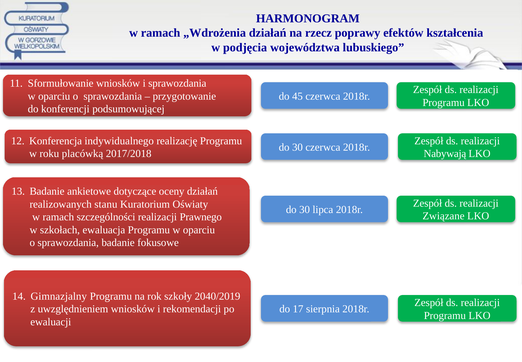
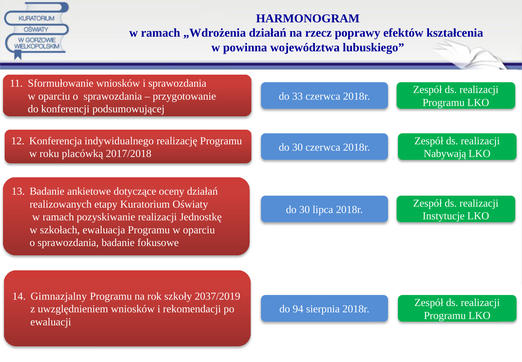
podjęcia: podjęcia -> powinna (245, 47)
45: 45 -> 33 (297, 96)
stanu: stanu -> etapy (106, 204)
Związane: Związane -> Instytucje (444, 216)
szczególności: szczególności -> pozyskiwanie (106, 217)
Prawnego: Prawnego -> Jednostkę (201, 217)
2040/2019: 2040/2019 -> 2037/2019 (217, 296)
17: 17 -> 94 (298, 309)
